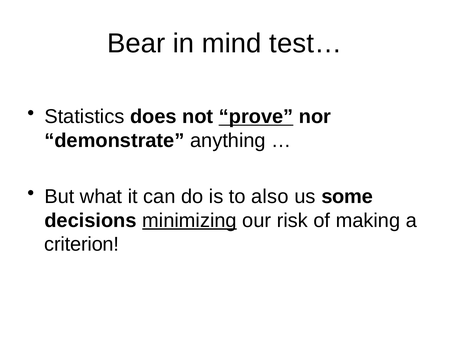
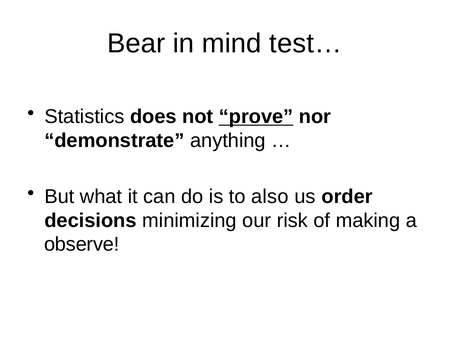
some: some -> order (347, 197)
minimizing underline: present -> none (190, 221)
criterion: criterion -> observe (82, 245)
